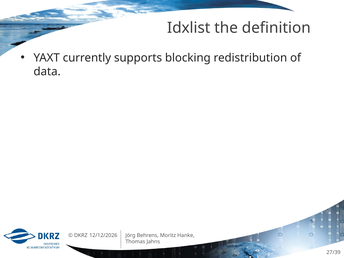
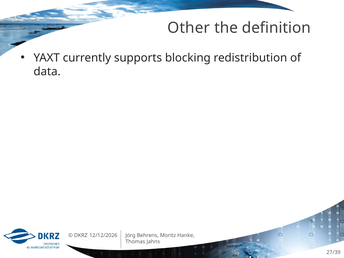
Idxlist: Idxlist -> Other (189, 28)
